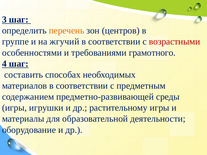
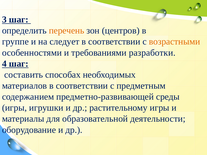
жгучий: жгучий -> следует (65, 42)
возрастными colour: red -> orange (175, 42)
грамотного: грамотного -> разработки (152, 53)
